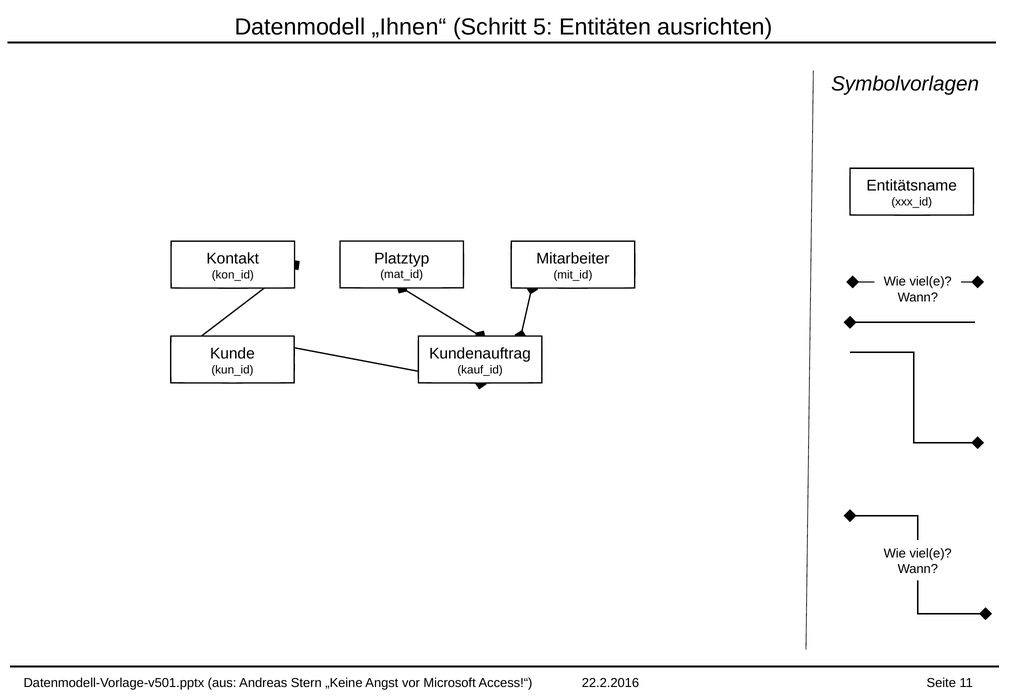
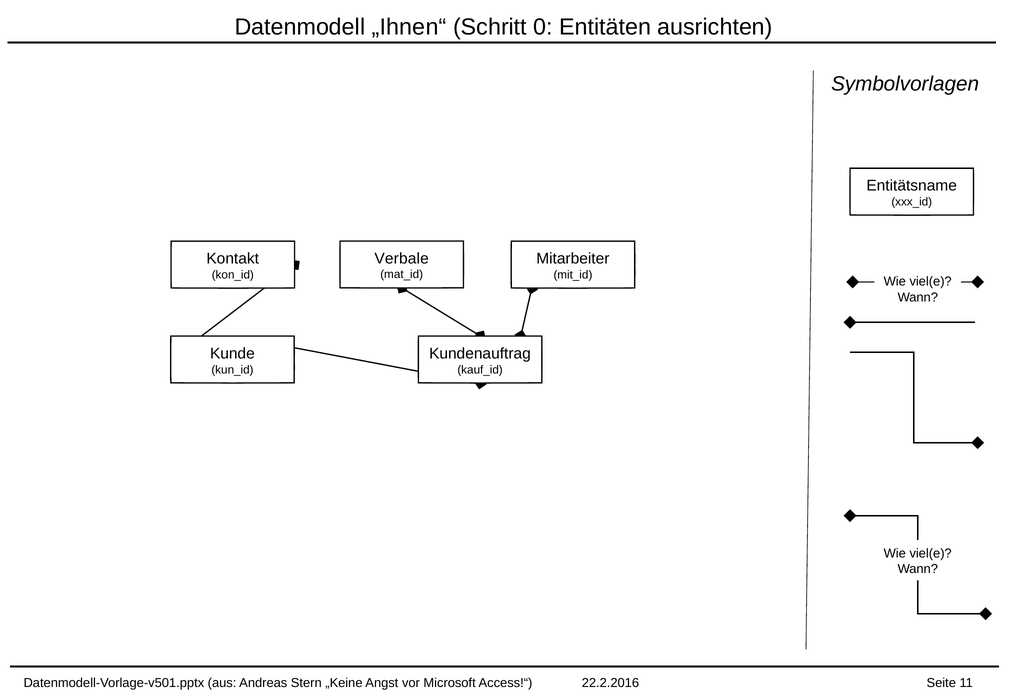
5: 5 -> 0 (543, 27)
Platztyp: Platztyp -> Verbale (402, 259)
